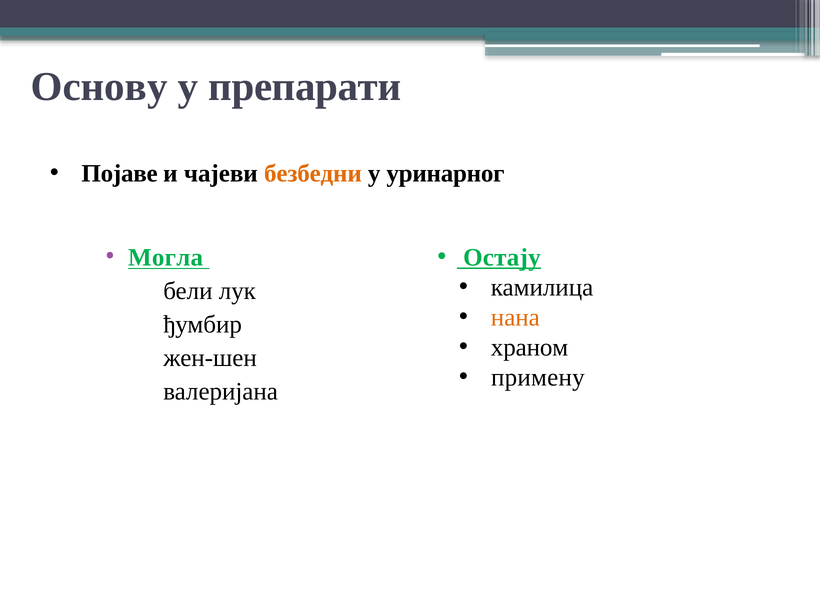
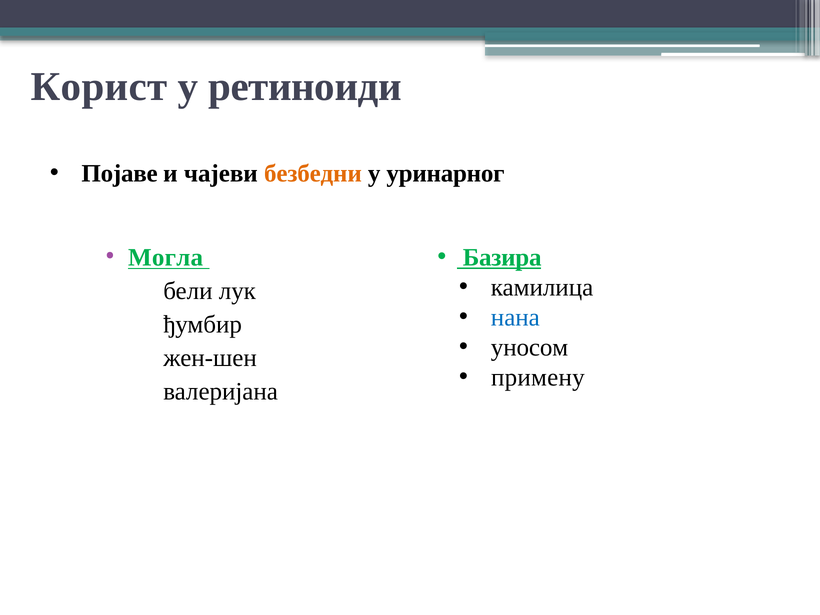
Основу: Основу -> Корист (99, 87)
препарати: препарати -> ретиноиди (305, 87)
Остају: Остају -> Базира (502, 257)
нана colour: orange -> blue (515, 317)
храном: храном -> уносом (530, 347)
